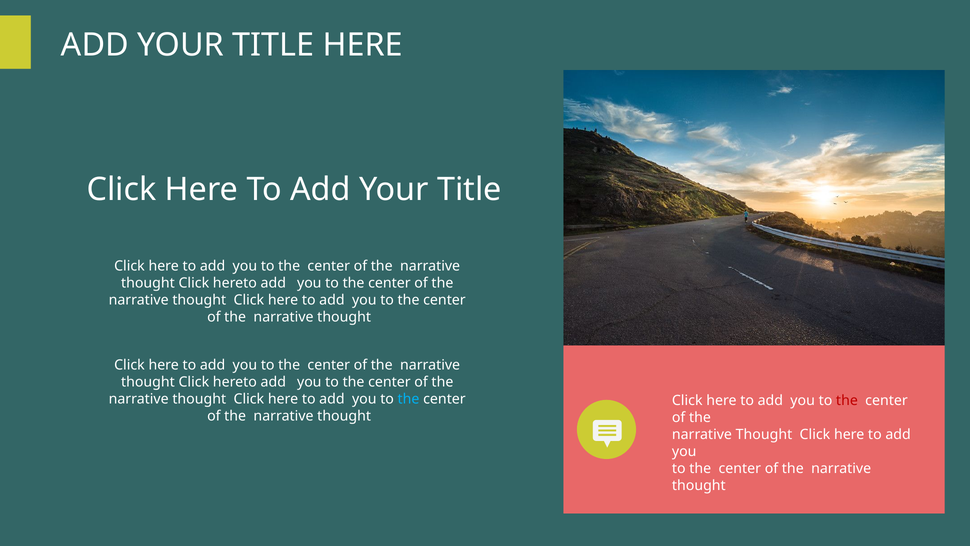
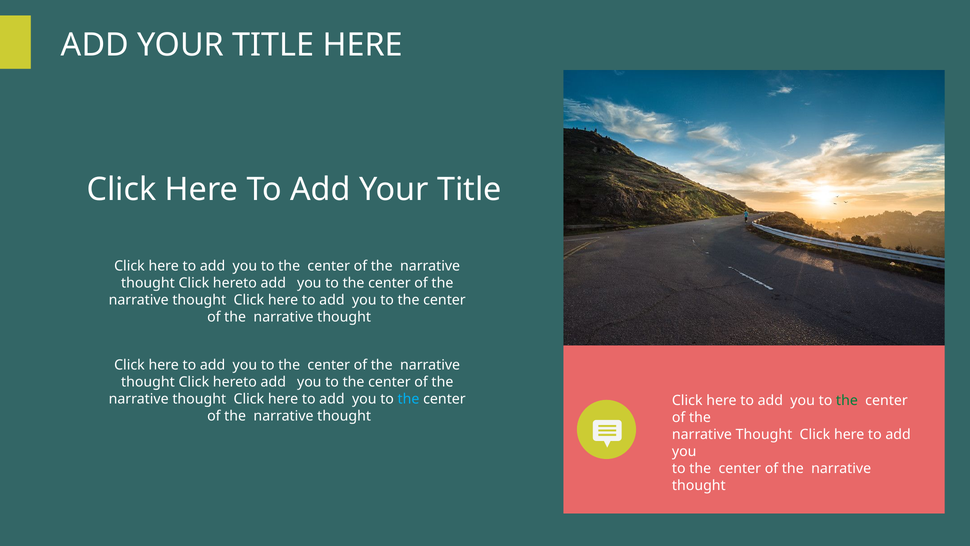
the colour: red -> green (847, 400)
